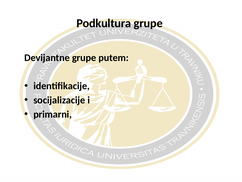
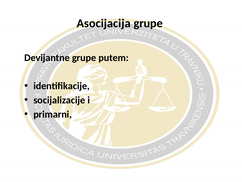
Podkultura: Podkultura -> Asocijacija (104, 23)
